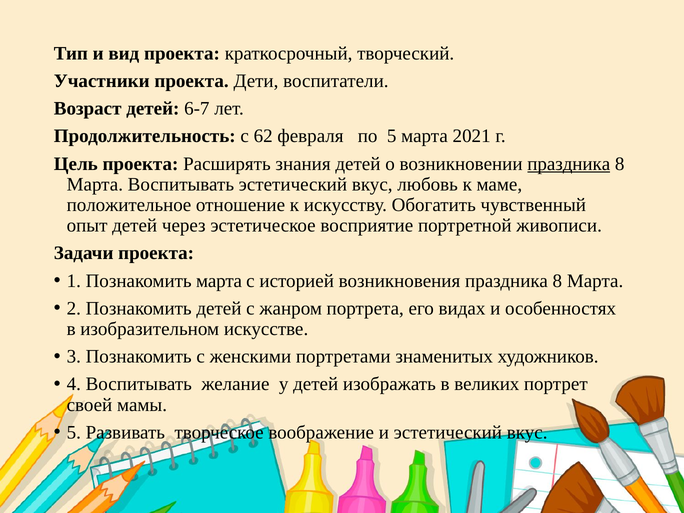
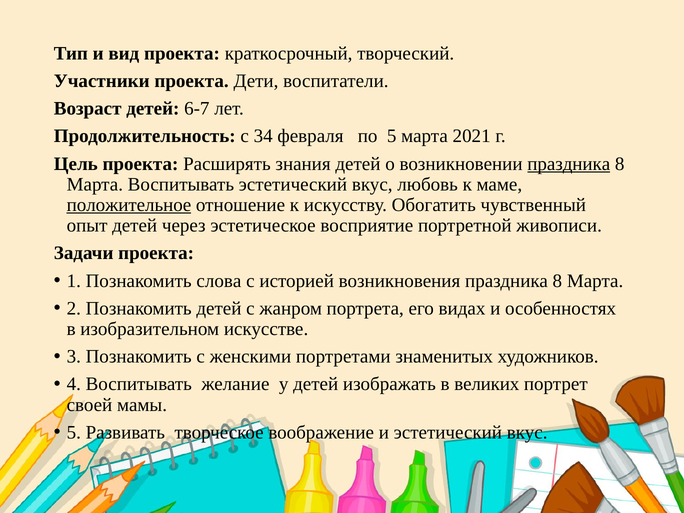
62: 62 -> 34 (263, 136)
положительное underline: none -> present (129, 205)
Познакомить марта: марта -> слова (219, 281)
